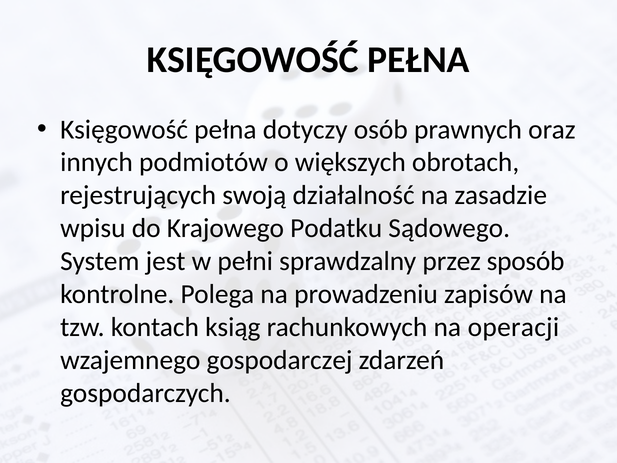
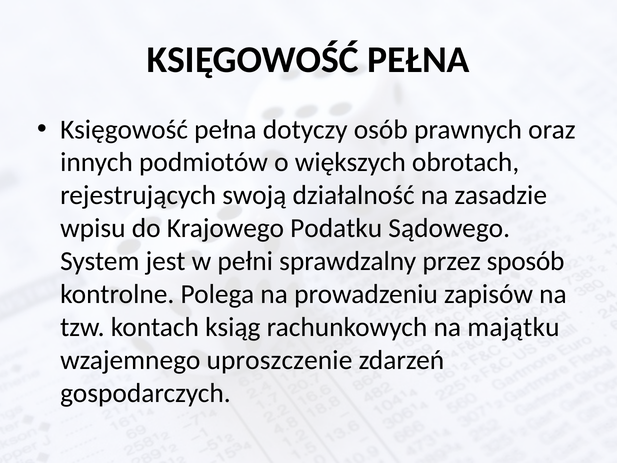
operacji: operacji -> majątku (513, 327)
gospodarczej: gospodarczej -> uproszczenie (279, 360)
